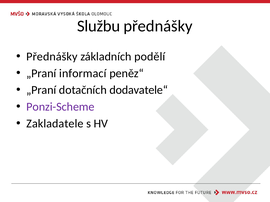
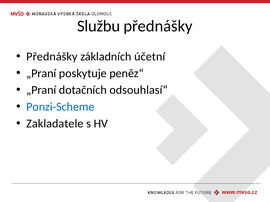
podělí: podělí -> účetní (150, 57)
informací: informací -> poskytuje (83, 73)
dodavatele“: dodavatele“ -> odsouhlasí“ (139, 90)
Ponzi-Scheme colour: purple -> blue (60, 107)
